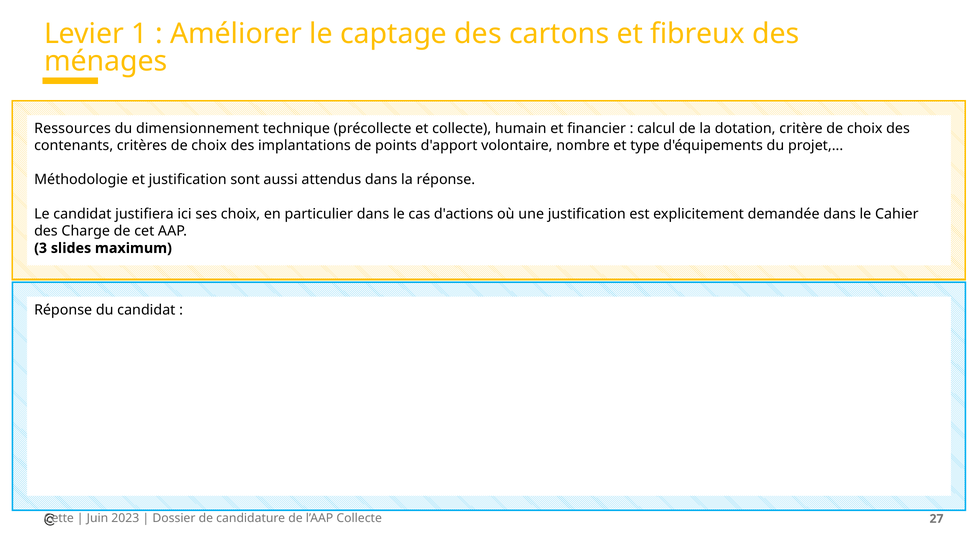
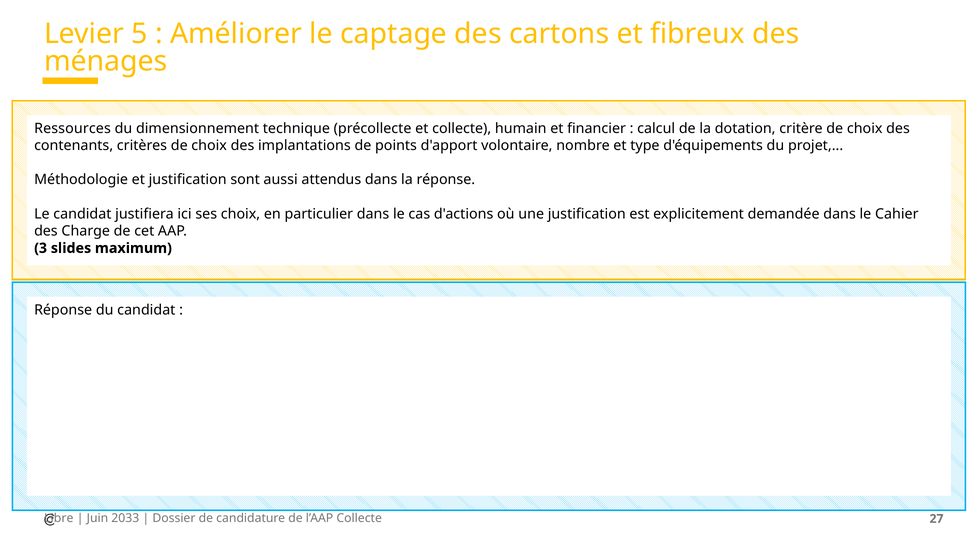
1: 1 -> 5 (140, 34)
Cette: Cette -> Libre (59, 518)
2023: 2023 -> 2033 (125, 518)
